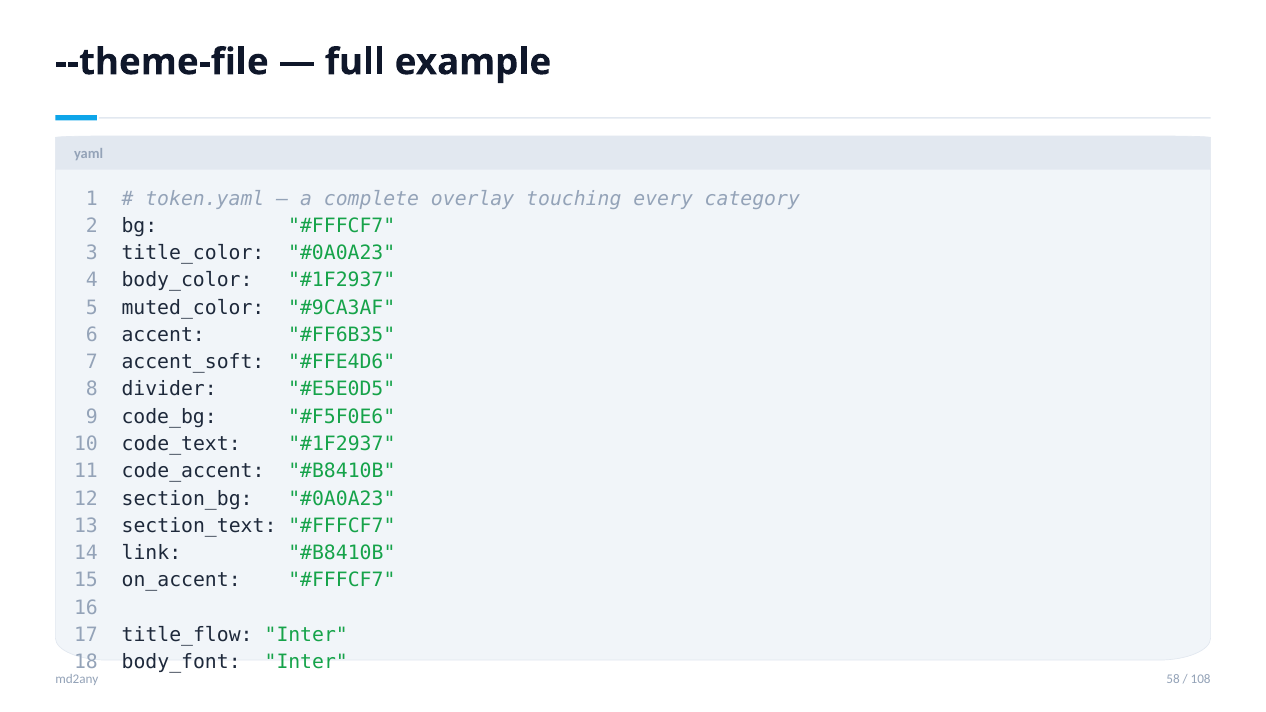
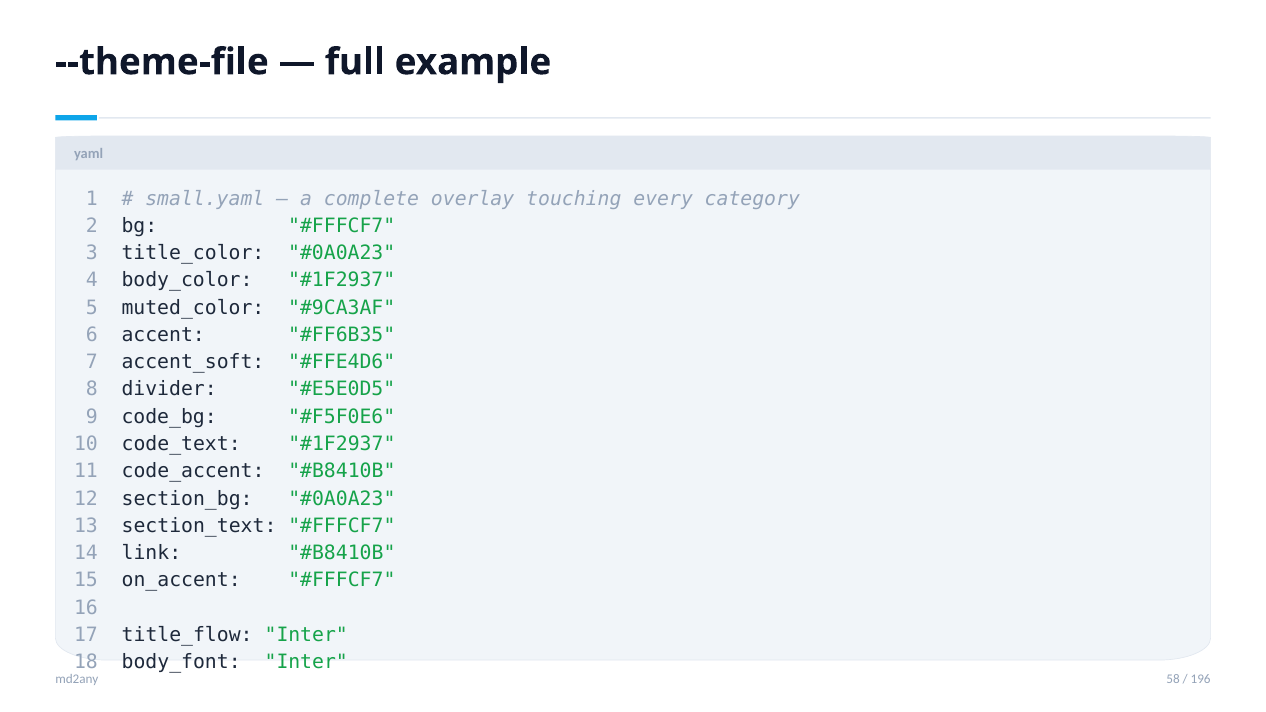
token.yaml: token.yaml -> small.yaml (205, 199)
108: 108 -> 196 (1201, 679)
